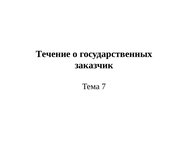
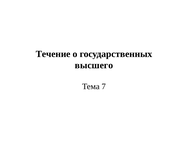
заказчик: заказчик -> высшего (94, 65)
